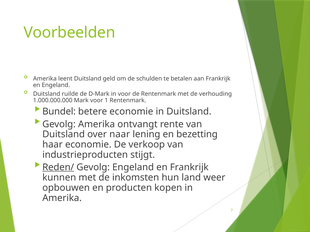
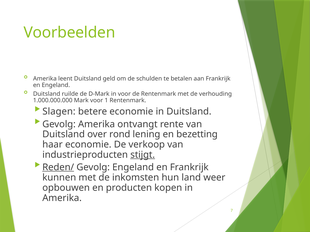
Bundel: Bundel -> Slagen (59, 112)
naar: naar -> rond (120, 135)
stijgt underline: none -> present (143, 155)
